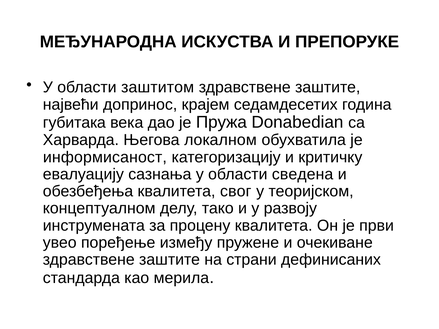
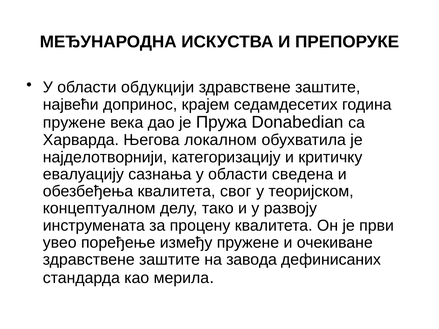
заштитом: заштитом -> обдукцији (158, 87)
губитака: губитака -> пружене (74, 123)
информисаност: информисаност -> најделотворнији (105, 157)
страни: страни -> завода (252, 260)
